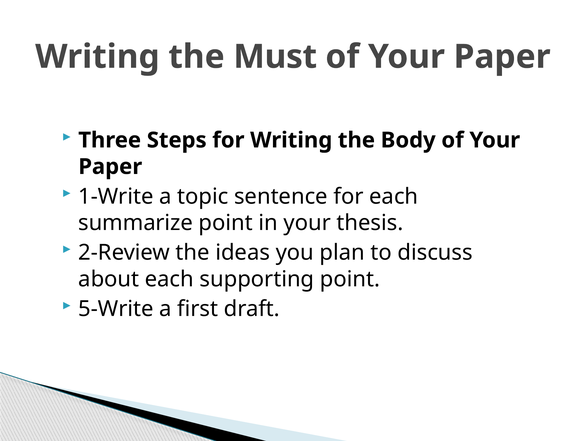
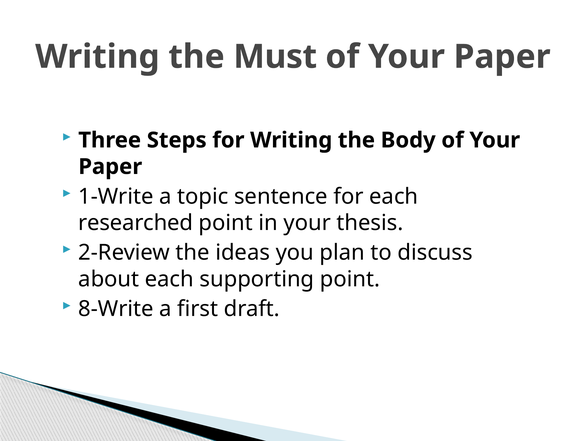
summarize: summarize -> researched (136, 223)
5-Write: 5-Write -> 8-Write (116, 309)
